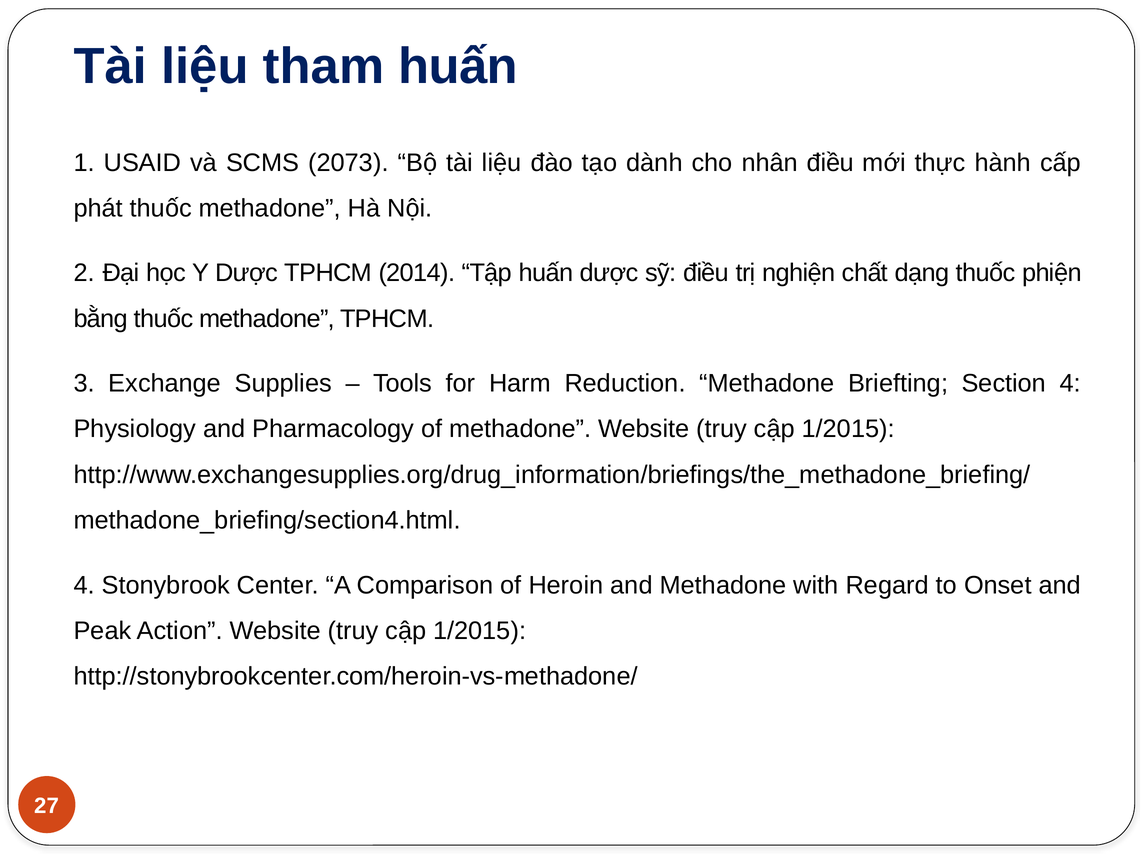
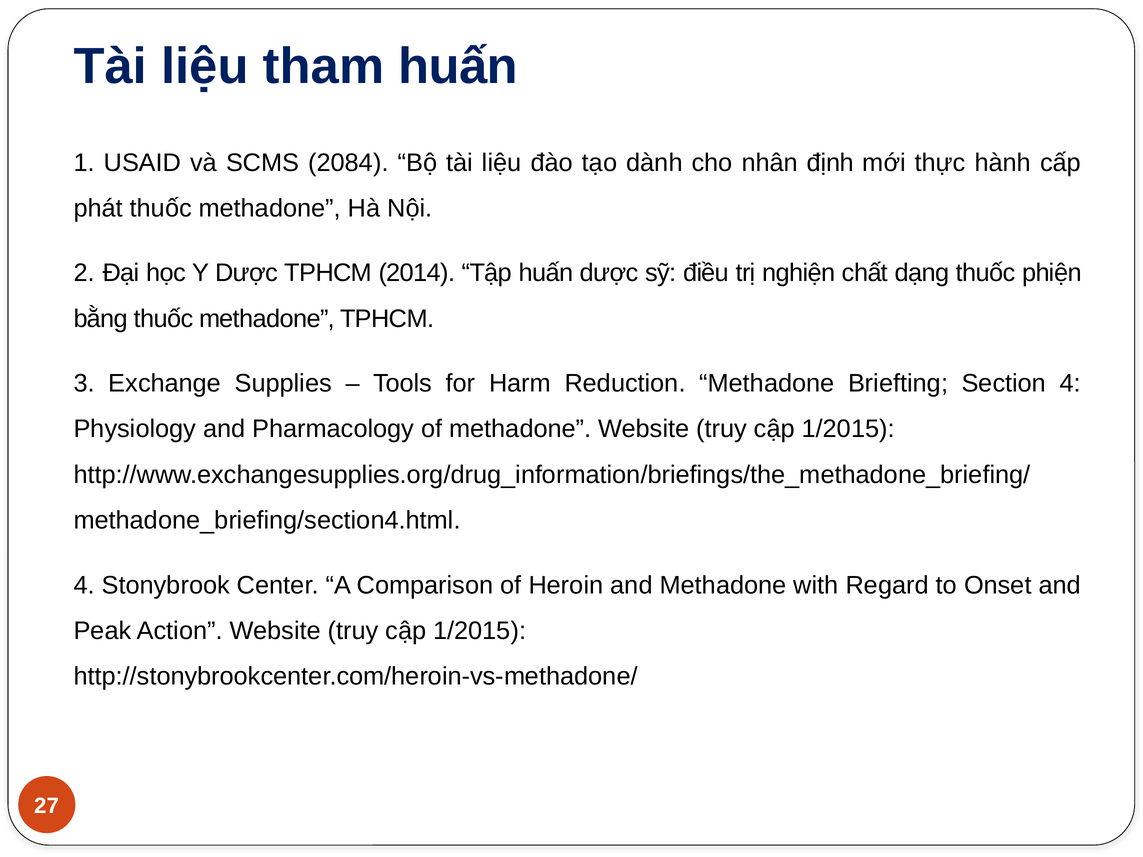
2073: 2073 -> 2084 (348, 163)
nhân điều: điều -> định (830, 163)
